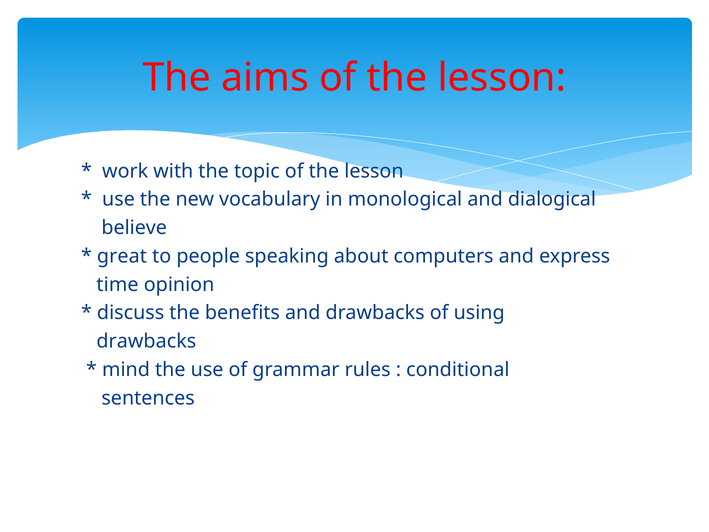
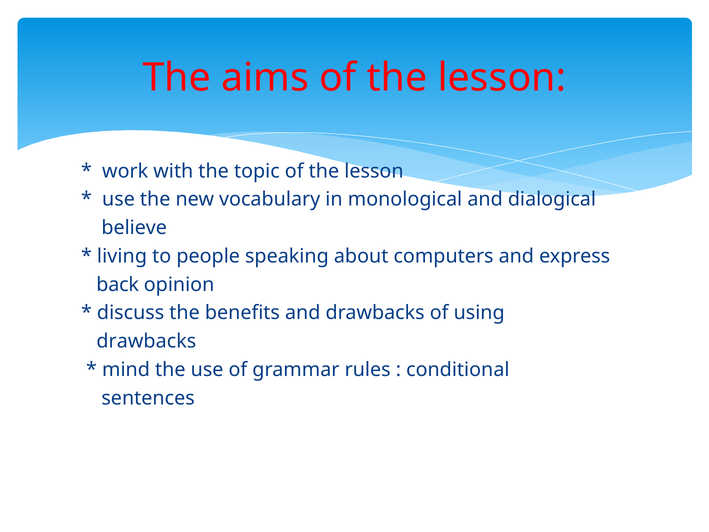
great: great -> living (122, 256)
time: time -> back (118, 284)
